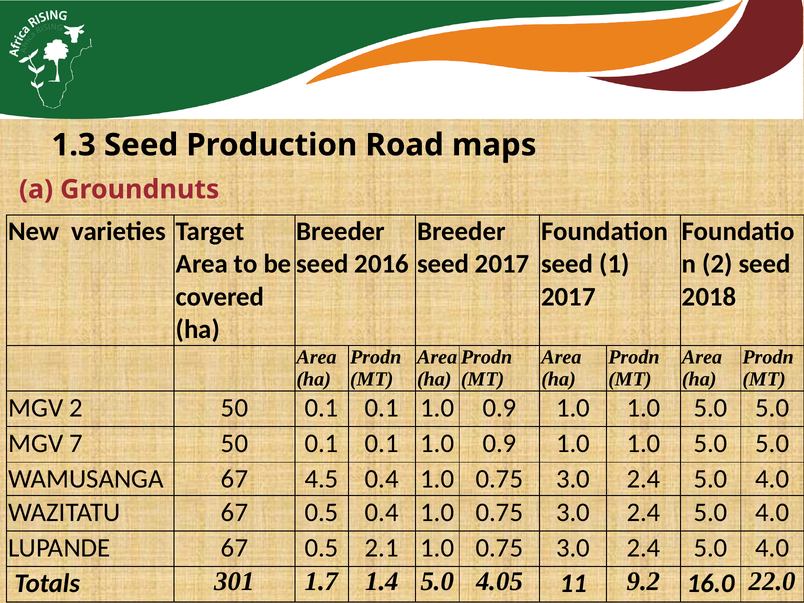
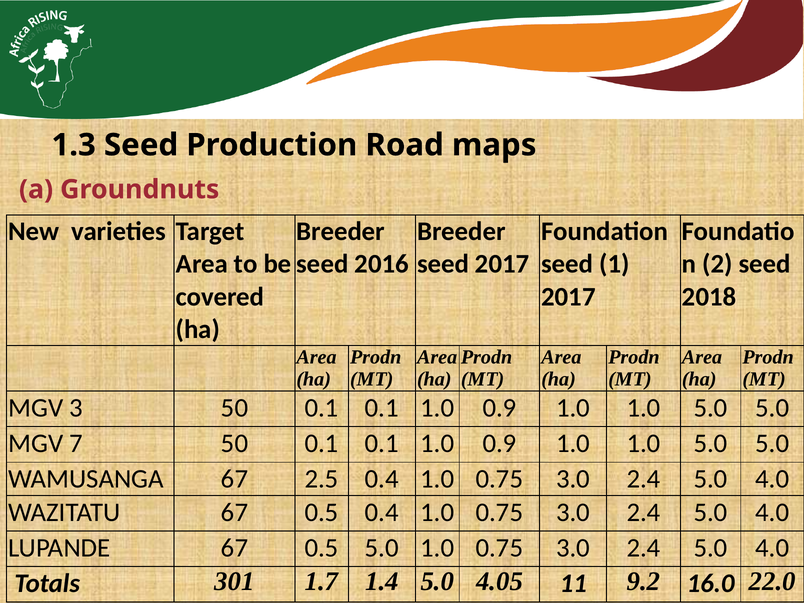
MGV 2: 2 -> 3 (76, 408)
4.5: 4.5 -> 2.5 (322, 479)
0.5 2.1: 2.1 -> 5.0 (382, 548)
